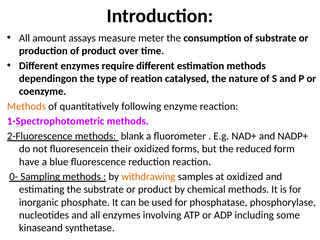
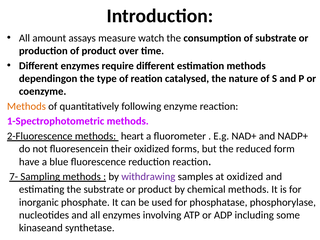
meter: meter -> watch (151, 38)
blank: blank -> heart (132, 136)
0-: 0- -> 7- (14, 177)
withdrawing colour: orange -> purple (148, 177)
